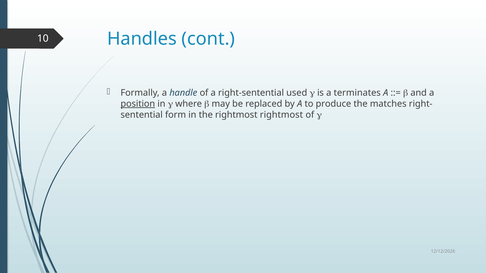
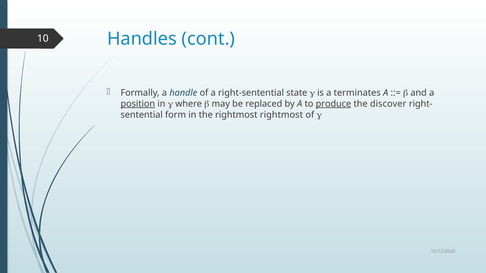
used: used -> state (297, 93)
produce underline: none -> present (333, 104)
matches: matches -> discover (388, 104)
